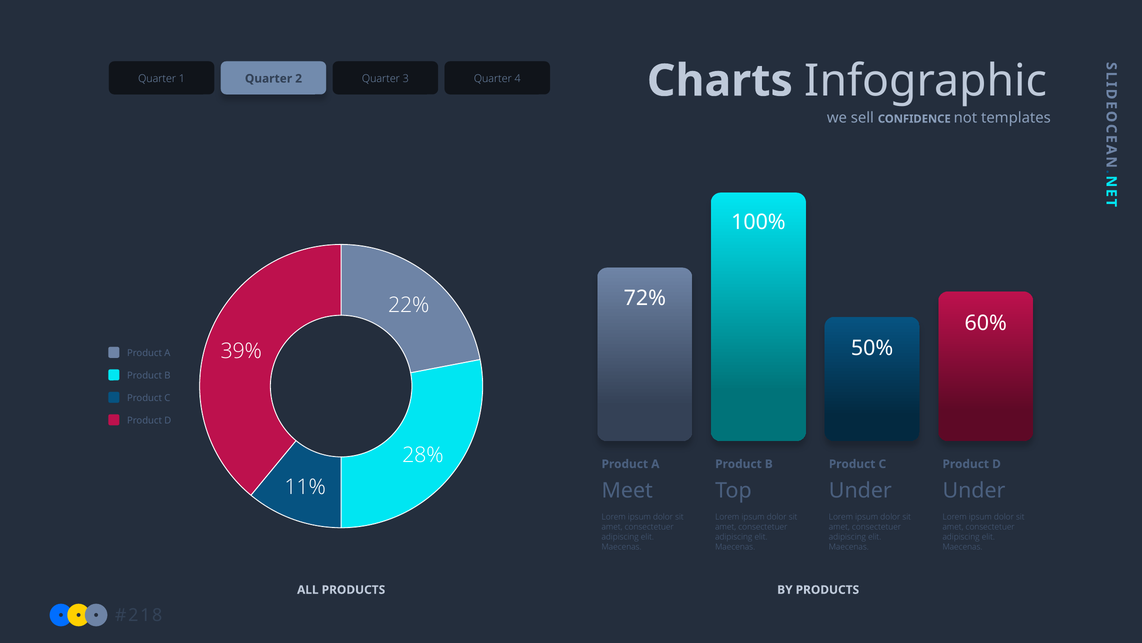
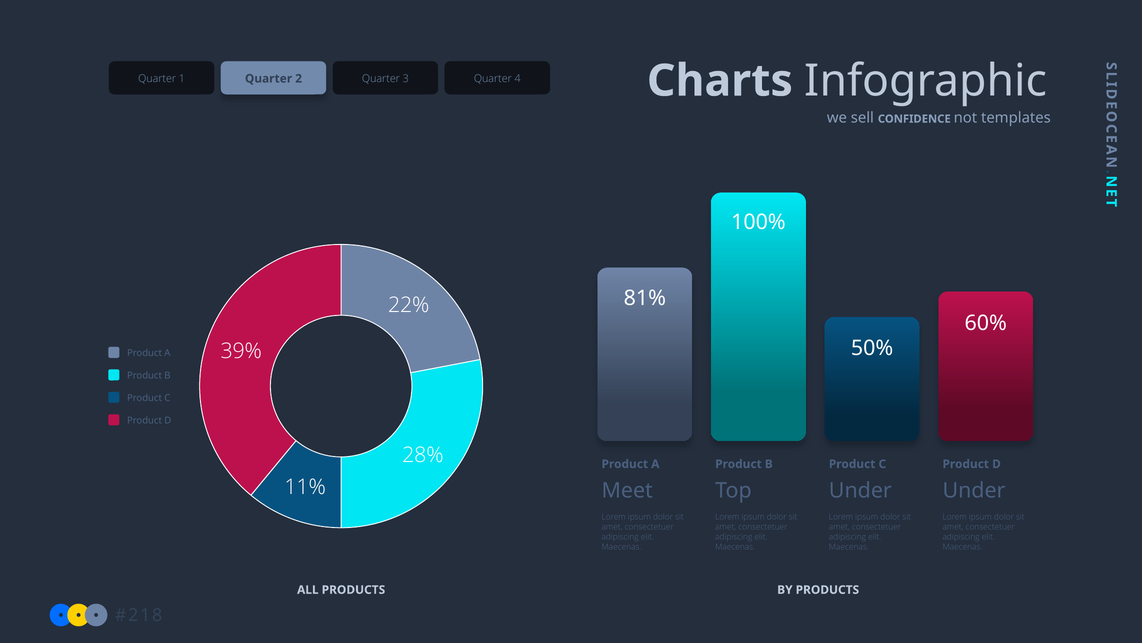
72%: 72% -> 81% (645, 298)
